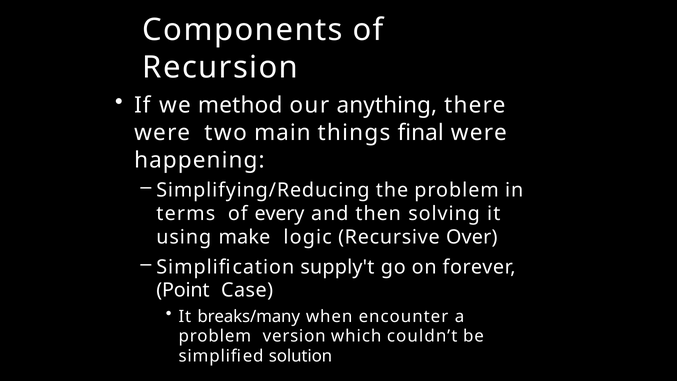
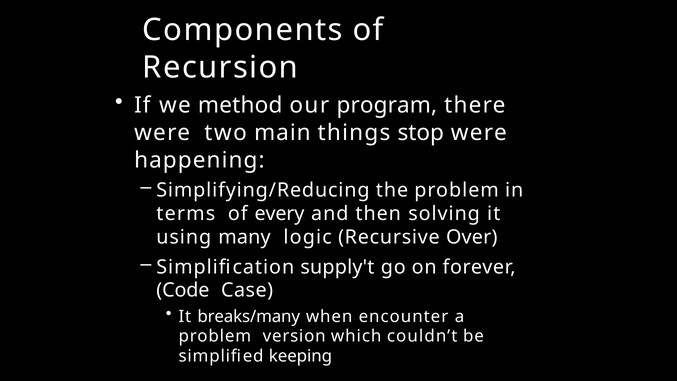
anything: anything -> program (387, 105)
final: final -> stop (421, 133)
make: make -> many (244, 237)
Point: Point -> Code (183, 290)
solution: solution -> keeping (300, 356)
